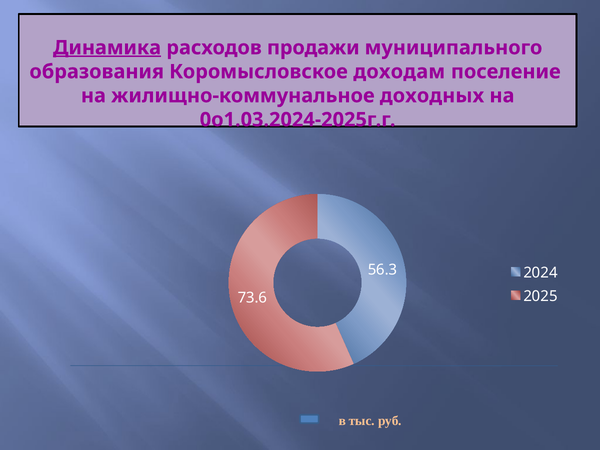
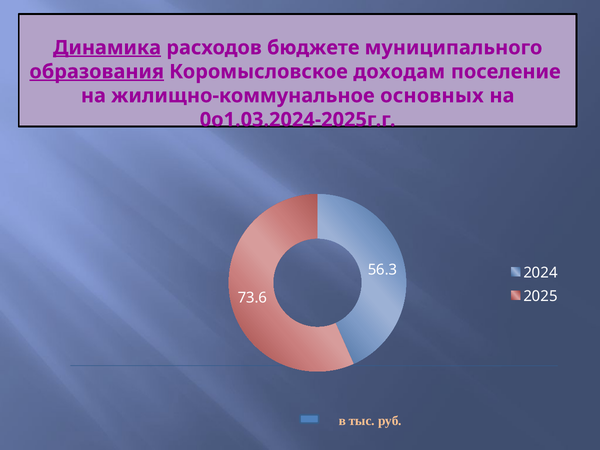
продажи: продажи -> бюджете (313, 48)
образования underline: none -> present (97, 72)
доходных: доходных -> основных (432, 96)
